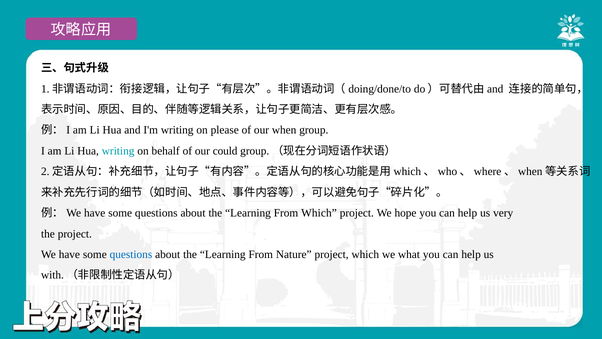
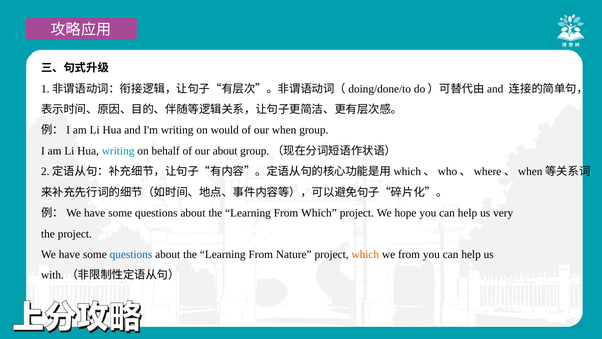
please: please -> would (225, 130)
our could: could -> about (225, 151)
which colour: black -> orange (365, 254)
we what: what -> from (409, 254)
